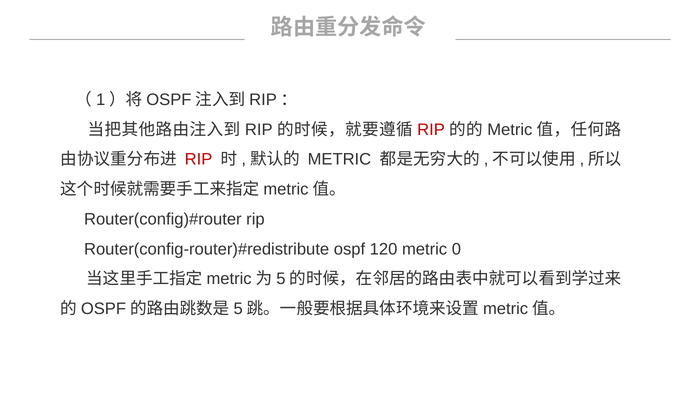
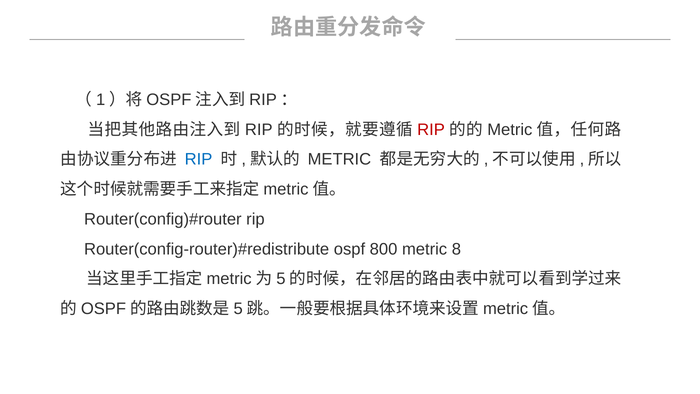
RIP colour: red -> blue (199, 159)
120: 120 -> 800 (384, 249)
0: 0 -> 8 (456, 249)
